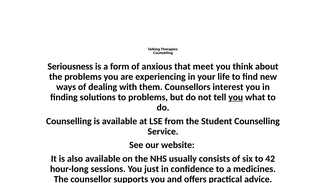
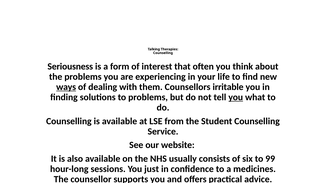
anxious: anxious -> interest (157, 67)
meet: meet -> often (203, 67)
ways underline: none -> present (66, 87)
interest: interest -> irritable (228, 87)
42: 42 -> 99 (270, 159)
